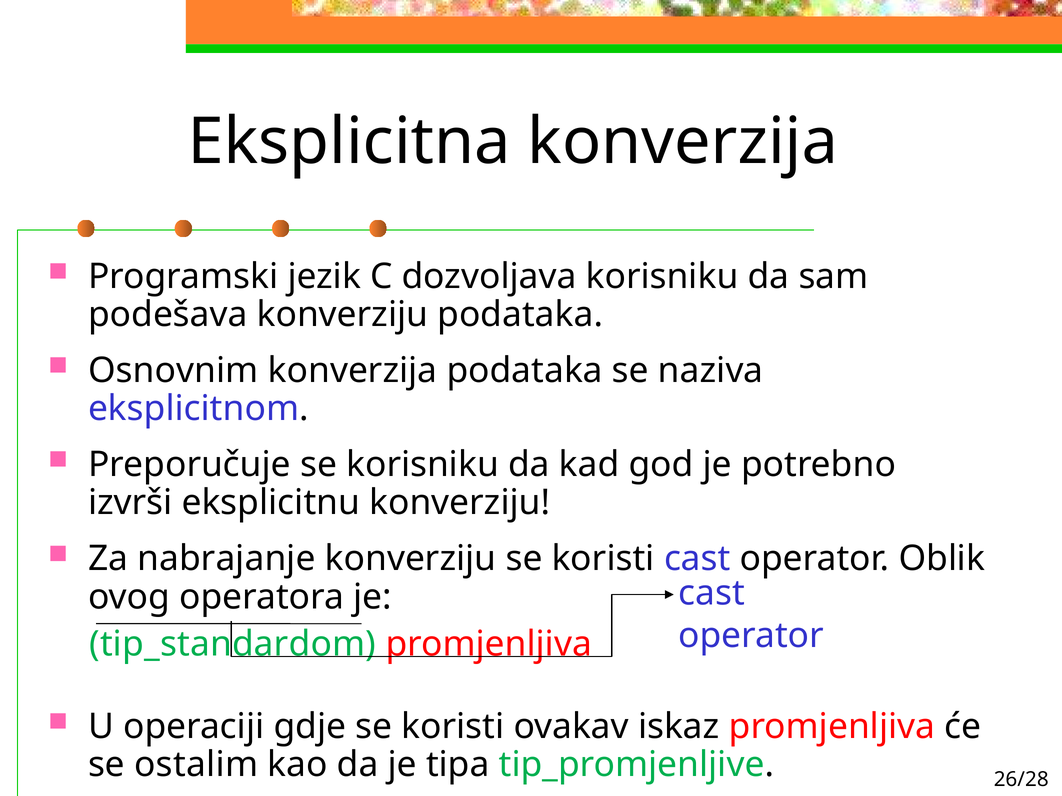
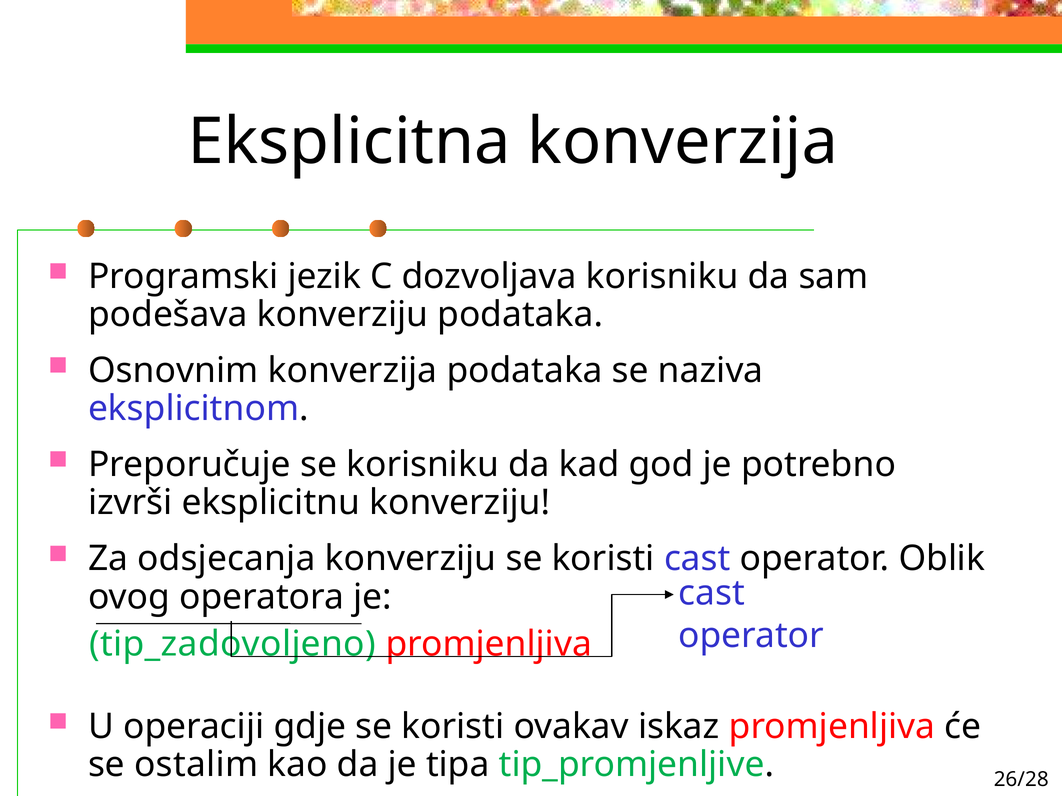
nabrajanje: nabrajanje -> odsjecanja (226, 559)
tip_standardom: tip_standardom -> tip_zadovoljeno (233, 644)
